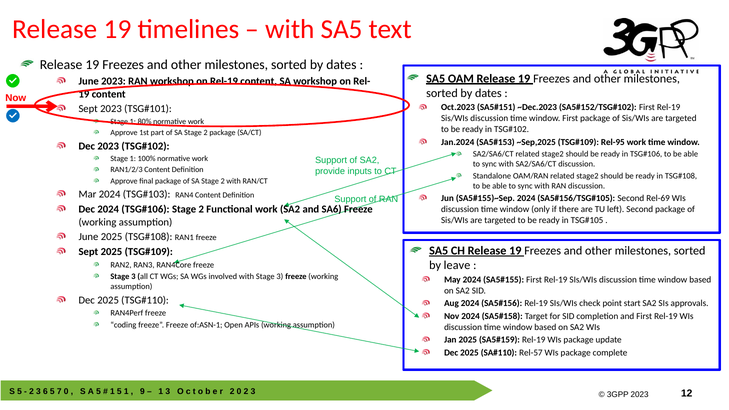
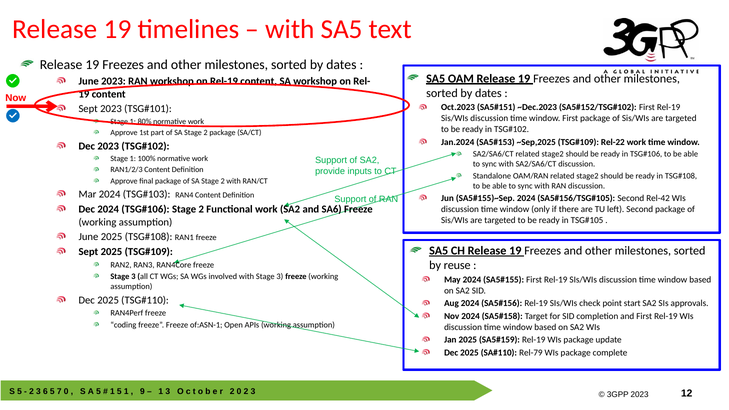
Rel-95: Rel-95 -> Rel-22 (613, 142)
Rel-69: Rel-69 -> Rel-42 (658, 198)
leave: leave -> reuse (457, 265)
Rel-57: Rel-57 -> Rel-79 (531, 353)
